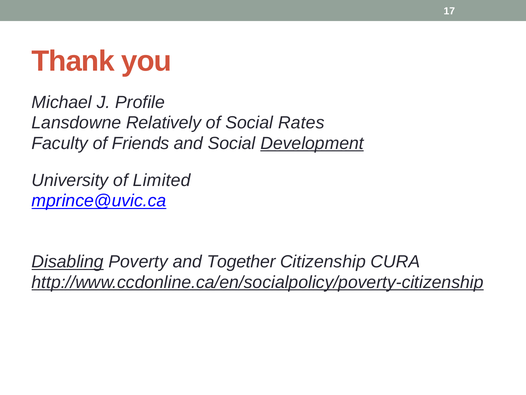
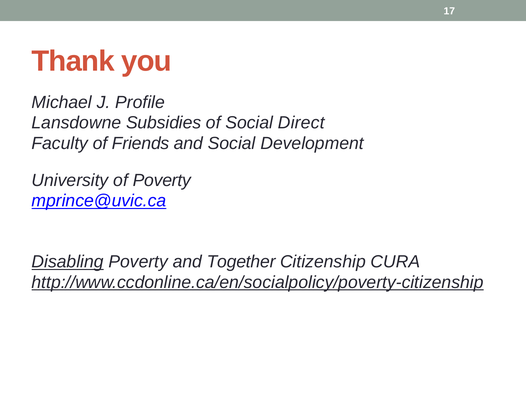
Relatively: Relatively -> Subsidies (164, 123)
Rates: Rates -> Direct (301, 123)
Development underline: present -> none (312, 143)
of Limited: Limited -> Poverty (162, 180)
